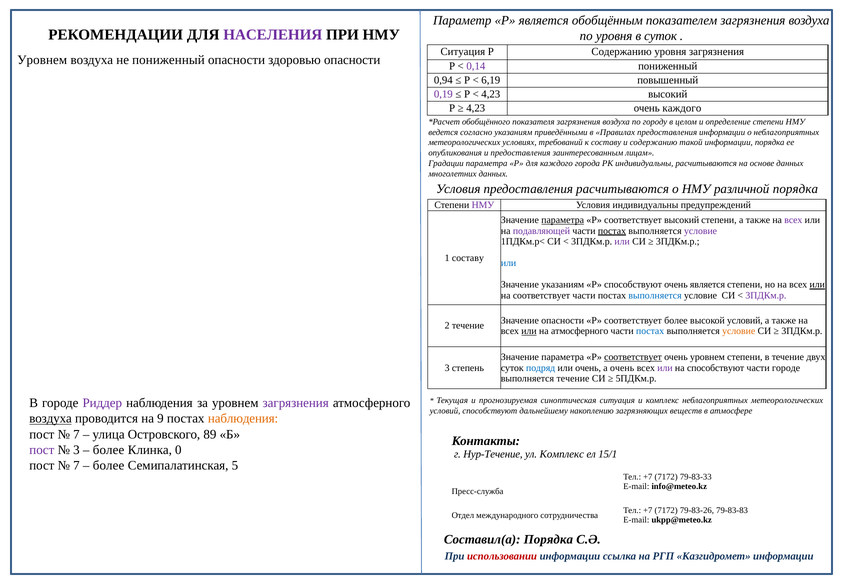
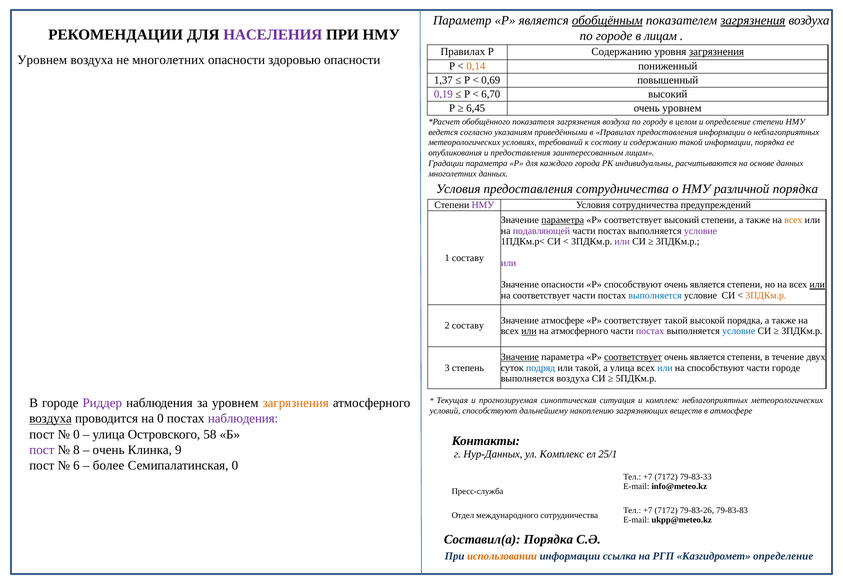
обобщённым underline: none -> present (607, 20)
загрязнения underline: none -> present (753, 20)
по уровня: уровня -> городе (614, 36)
в суток: суток -> лицам (661, 36)
Ситуация: Ситуация -> Правилах (463, 51)
загрязнения underline: none -> present (717, 51)
не пониженный: пониженный -> многолетних (168, 60)
0,14 colour: purple -> orange (476, 66)
0,94: 0,94 -> 1,37 (443, 80)
6,19: 6,19 -> 0,69 (491, 80)
4,23: 4,23 -> 6,70 (491, 94)
4,23: 4,23 -> 6,45 (476, 108)
очень каждого: каждого -> уровнем (682, 108)
предоставления расчитываются: расчитываются -> сотрудничества (623, 189)
Условия индивидуальны: индивидуальны -> сотрудничества (645, 205)
всех colour: purple -> orange (793, 220)
постах underline: present -> none (612, 231)
или colour: blue -> purple (509, 263)
Значение указаниям: указаниям -> опасности (563, 285)
3ПДКм.р colour: purple -> orange (766, 295)
Значение опасности: опасности -> атмосфере (563, 320)
соответствует более: более -> такой (676, 320)
высокой условий: условий -> порядка (745, 320)
2 течение: течение -> составу (468, 326)
постах colour: blue -> purple (650, 331)
условие colour: orange -> blue (739, 331)
Значение underline: none -> present (520, 357)
уровнем: уровнем -> является (708, 357)
или очень: очень -> такой (588, 368)
а очень: очень -> улица (622, 368)
или colour: purple -> blue (665, 368)
выполняется течение: течение -> воздуха (573, 378)
загрязнения colour: purple -> orange (296, 403)
на 9: 9 -> 0 (160, 418)
наблюдения colour: orange -> purple (243, 418)
7: 7 -> 0 (76, 434)
89: 89 -> 58 (210, 434)
3: 3 -> 8 (76, 450)
более: более -> очень (109, 450)
0: 0 -> 9 (178, 450)
Нур-Течение: Нур-Течение -> Нур-Данных (493, 454)
15/1: 15/1 -> 25/1 (608, 454)
7: 7 -> 6 (76, 465)
Семипалатинская 5: 5 -> 0 (235, 465)
использовании colour: red -> orange (502, 556)
Казгидромет информации: информации -> определение (783, 556)
